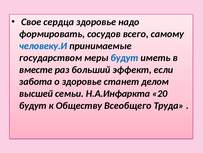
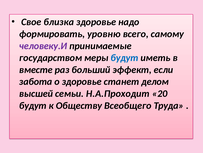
сердца: сердца -> близка (59, 22)
сосудов: сосудов -> уровню (104, 34)
человеку.И colour: blue -> purple (43, 46)
Н.А.Инфаркта: Н.А.Инфаркта -> Н.А.Проходит (118, 93)
